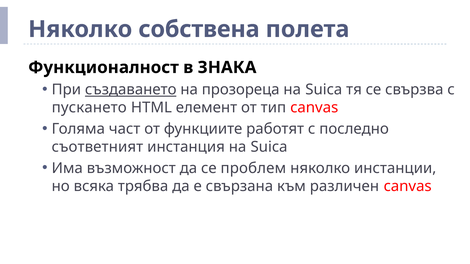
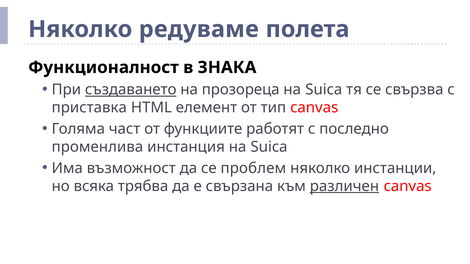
собствена: собствена -> редуваме (199, 29)
пускането: пускането -> приставка (89, 108)
съответният: съответният -> променлива (97, 147)
различен underline: none -> present (344, 186)
